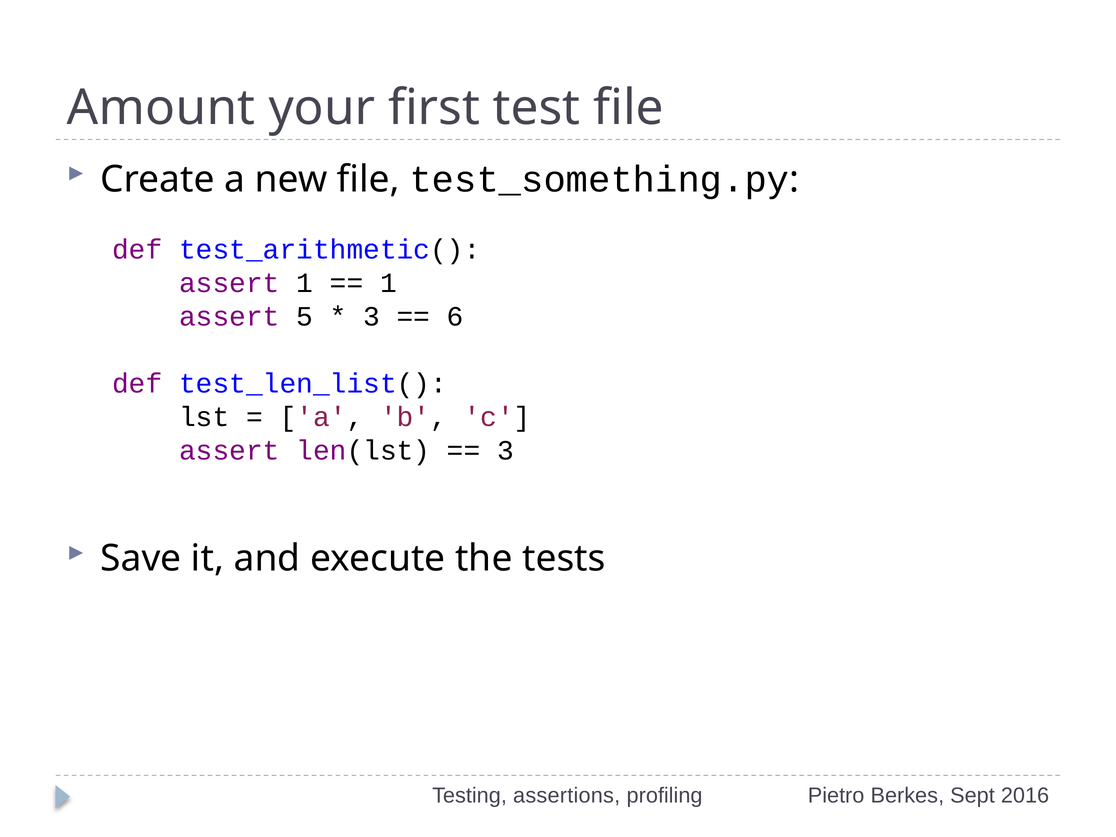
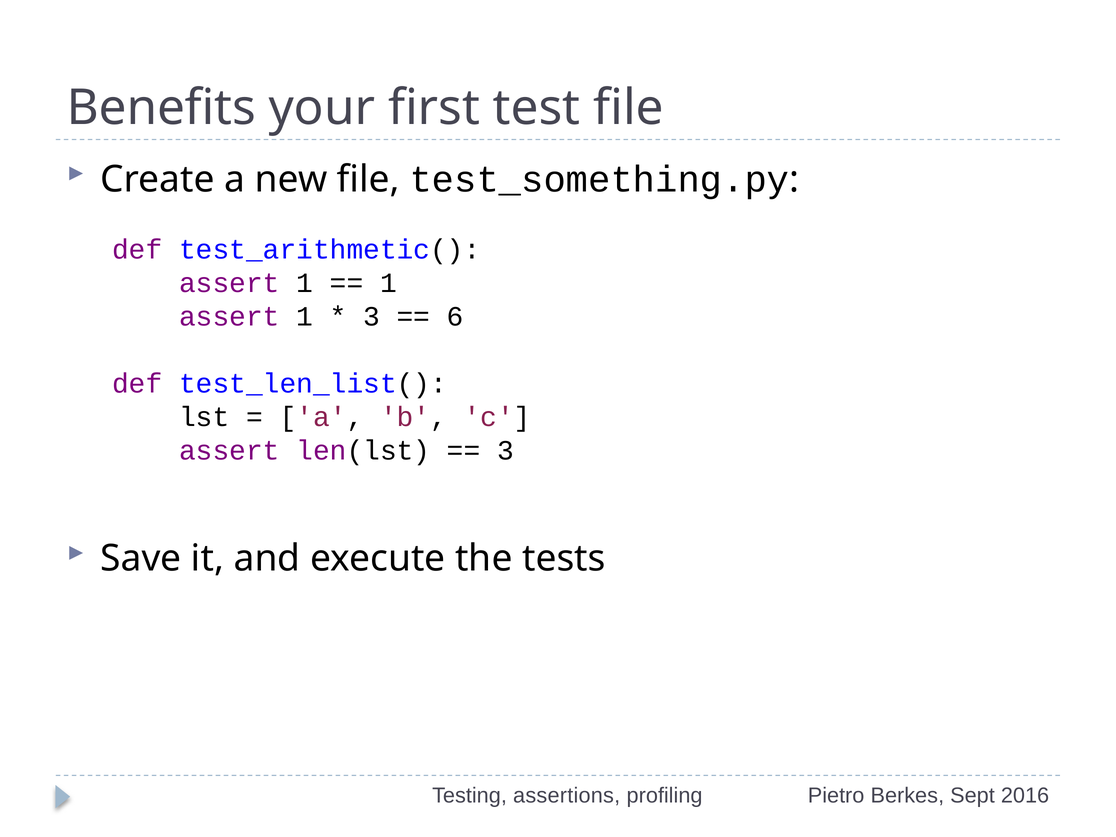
Amount: Amount -> Benefits (161, 108)
5: 5 -> 1 (305, 317)
